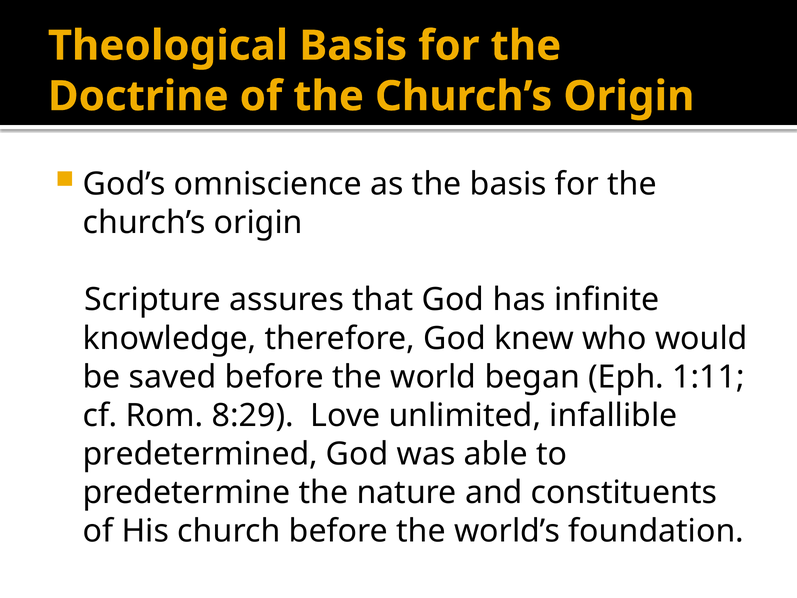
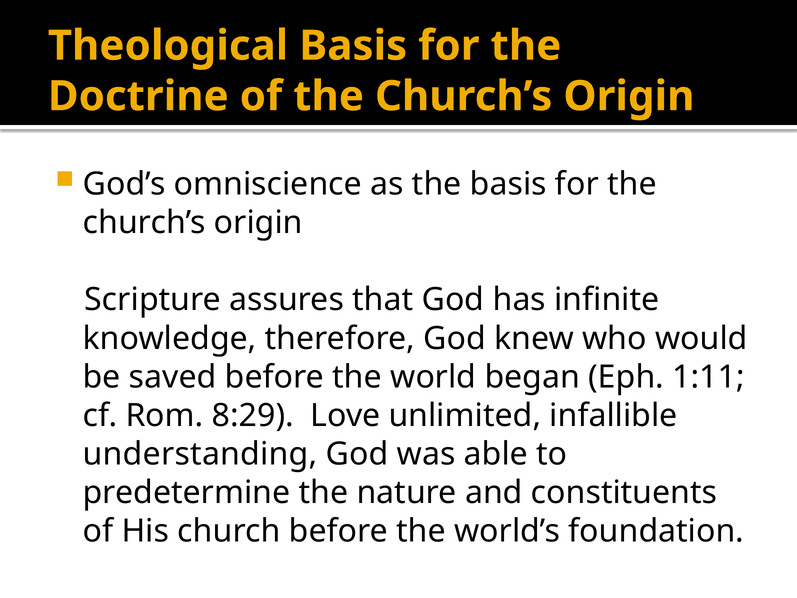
predetermined: predetermined -> understanding (200, 454)
